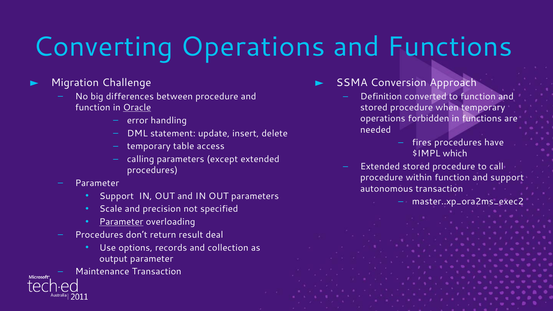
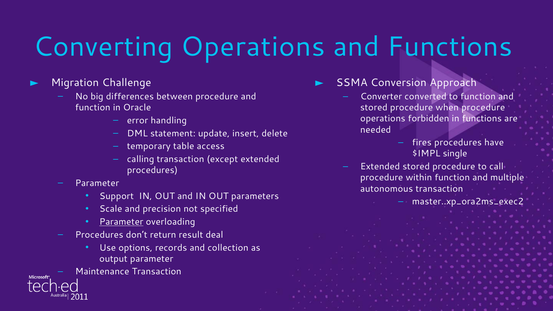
Definition: Definition -> Converter (381, 97)
Oracle underline: present -> none (137, 108)
when temporary: temporary -> procedure (483, 108)
which: which -> single (455, 154)
calling parameters: parameters -> transaction (180, 159)
and support: support -> multiple (507, 178)
